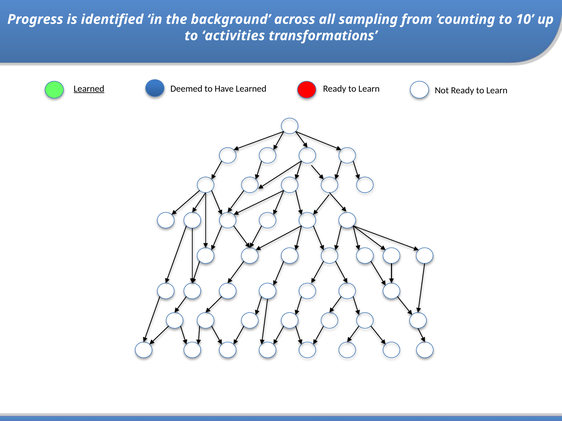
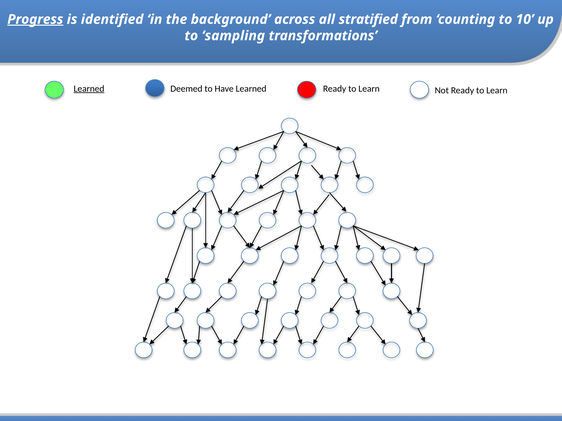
Progress underline: none -> present (35, 19)
sampling: sampling -> stratified (368, 19)
activities: activities -> sampling (233, 36)
